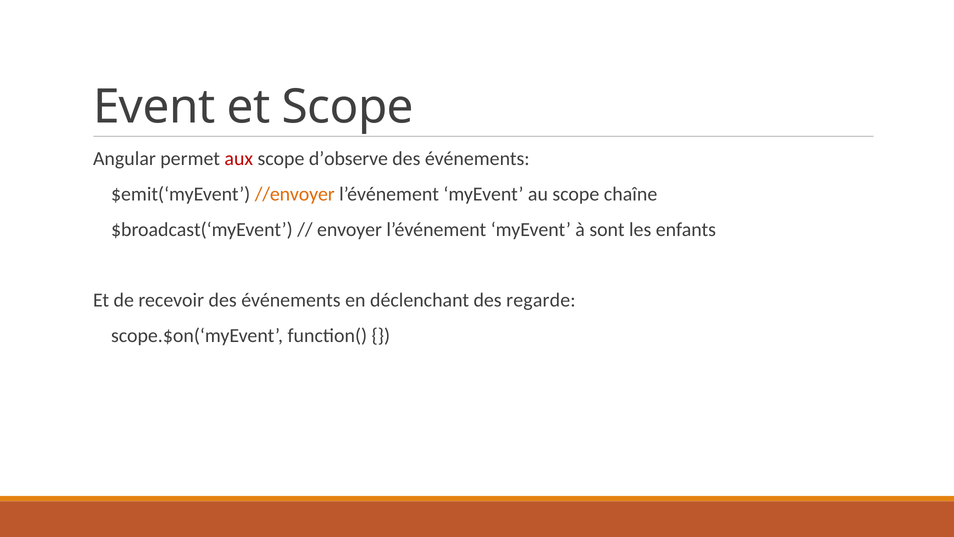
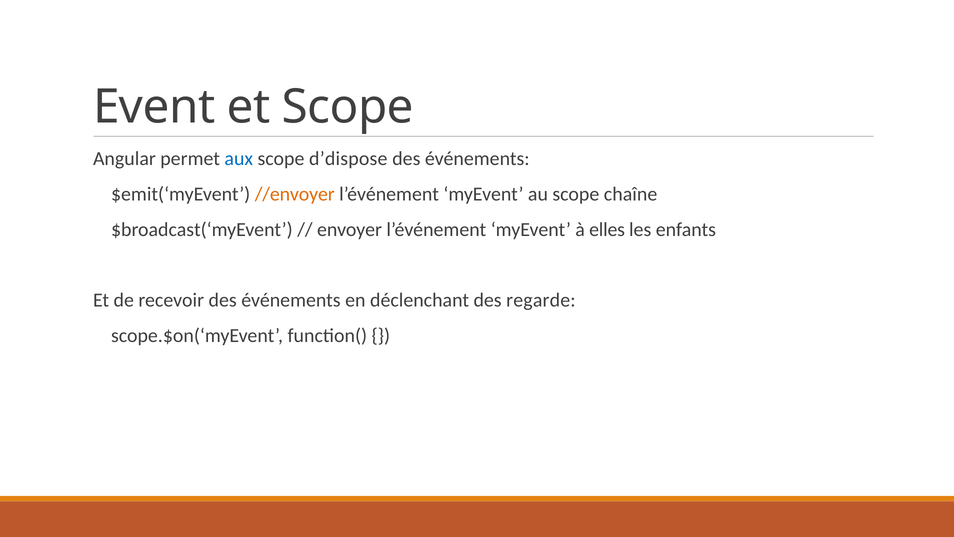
aux colour: red -> blue (239, 159)
d’observe: d’observe -> d’dispose (348, 159)
sont: sont -> elles (607, 229)
